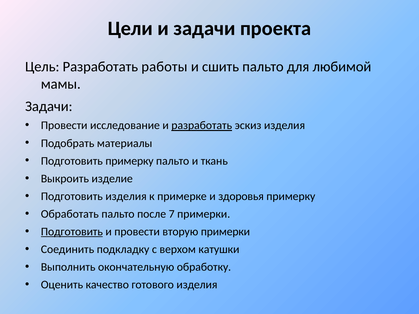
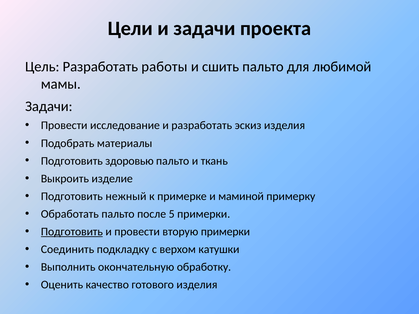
разработать underline: present -> none (202, 126)
Подготовить примерку: примерку -> здоровью (130, 161)
Подготовить изделия: изделия -> нежный (126, 196)
здоровья: здоровья -> маминой (241, 196)
7: 7 -> 5 (172, 214)
